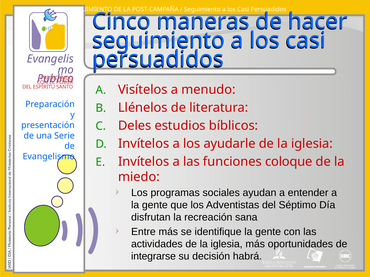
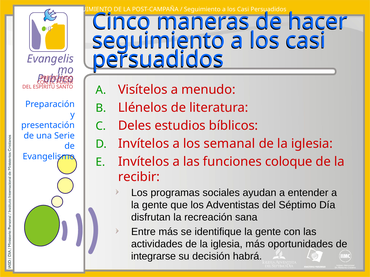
ayudarle: ayudarle -> semanal (229, 144)
miedo: miedo -> recibir (139, 177)
